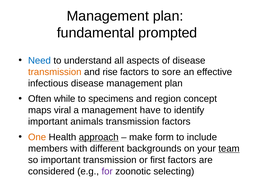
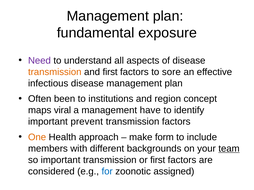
prompted: prompted -> exposure (168, 33)
Need colour: blue -> purple (39, 61)
and rise: rise -> first (110, 72)
while: while -> been (65, 99)
specimens: specimens -> institutions (111, 99)
animals: animals -> prevent (87, 122)
approach underline: present -> none (99, 137)
for colour: purple -> blue (107, 172)
selecting: selecting -> assigned (174, 172)
